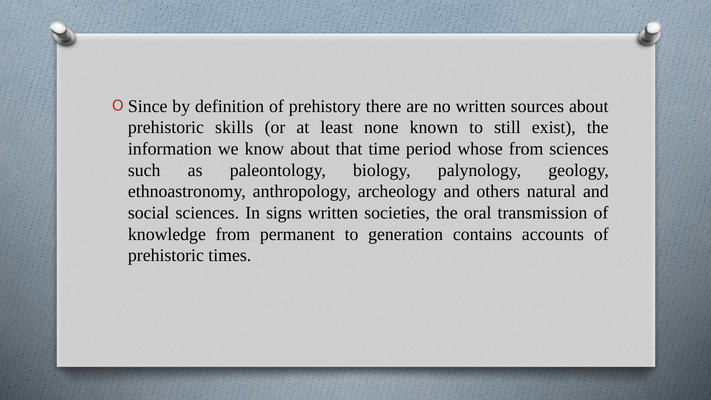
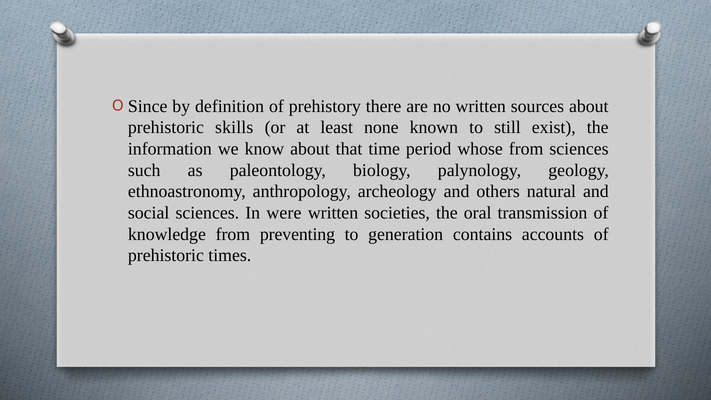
signs: signs -> were (284, 213)
permanent: permanent -> preventing (297, 234)
